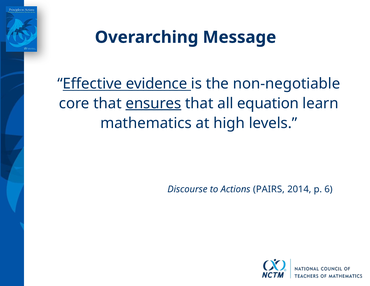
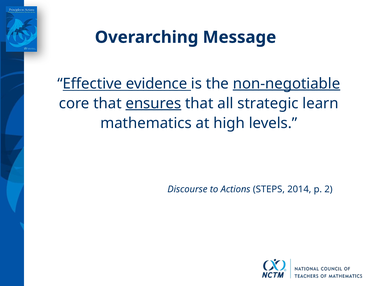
non-negotiable underline: none -> present (287, 84)
equation: equation -> strategic (268, 103)
PAIRS: PAIRS -> STEPS (269, 189)
6: 6 -> 2 (328, 189)
